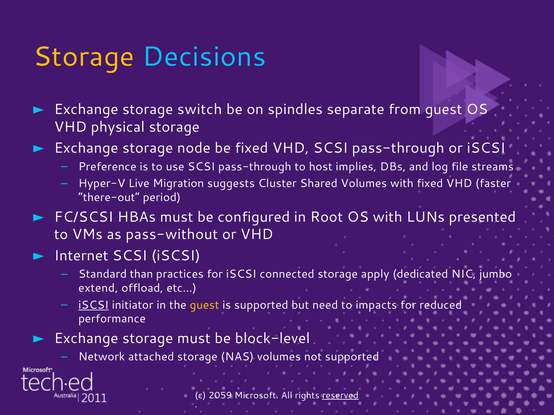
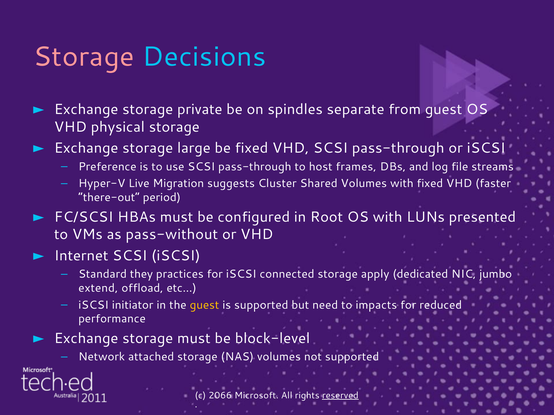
Storage colour: yellow -> pink (84, 57)
switch: switch -> private (200, 110)
node: node -> large (194, 148)
implies: implies -> frames (356, 167)
than: than -> they (141, 275)
iSCSI underline: present -> none (94, 305)
2059: 2059 -> 2066 (220, 396)
